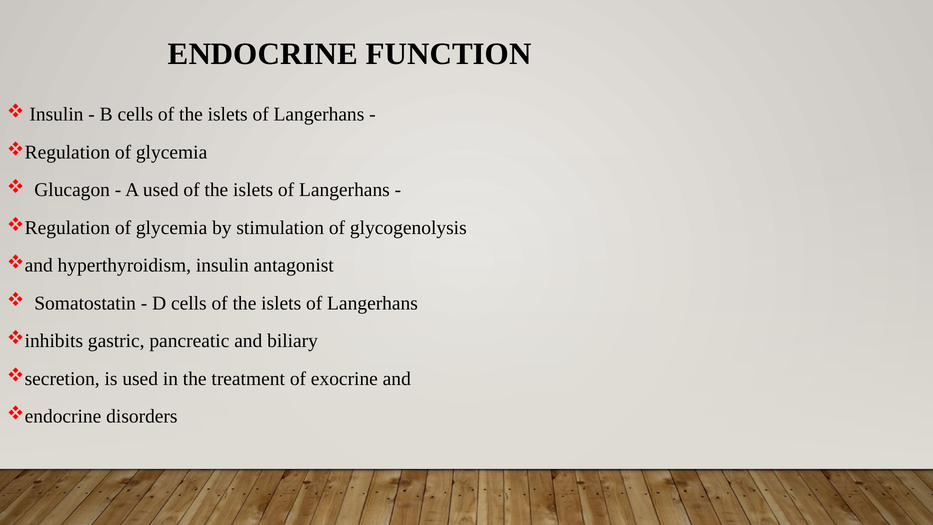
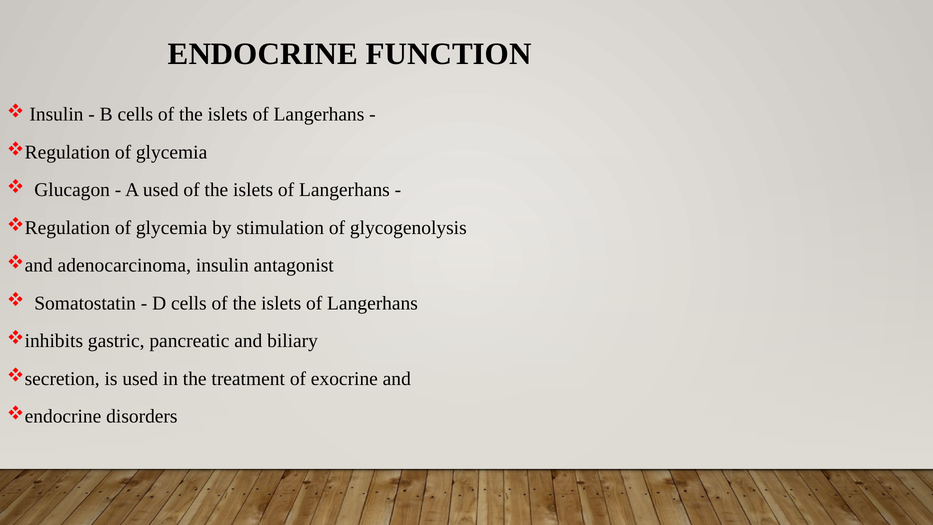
hyperthyroidism: hyperthyroidism -> adenocarcinoma (124, 265)
